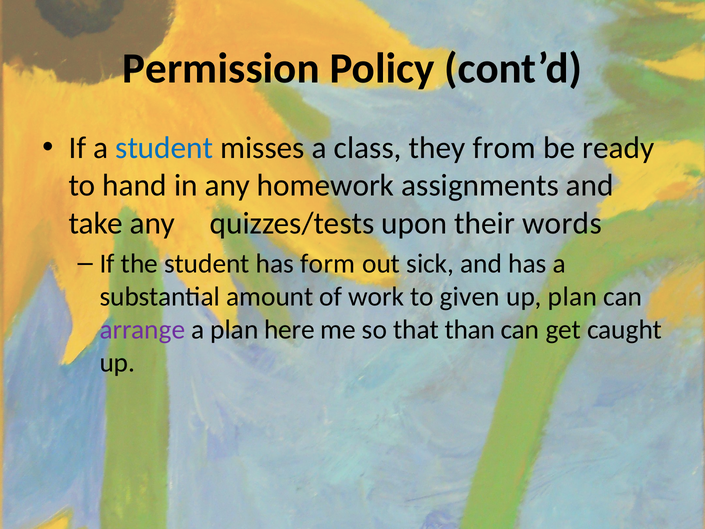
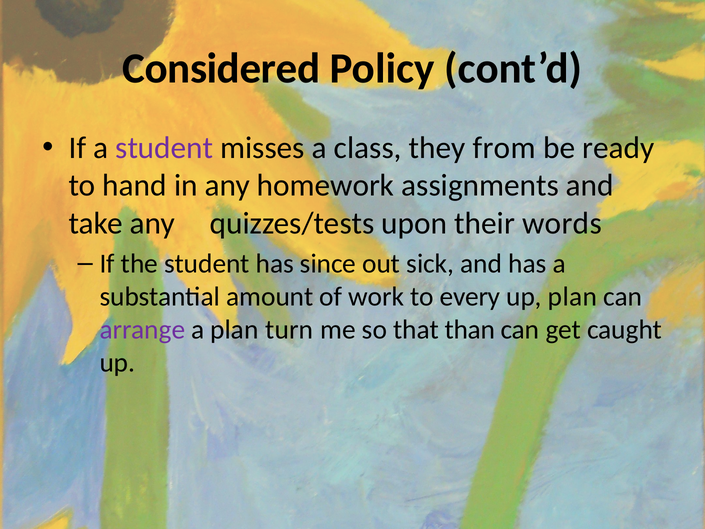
Permission: Permission -> Considered (221, 68)
student colour: blue -> purple (164, 148)
form: form -> since (328, 264)
given: given -> every (470, 297)
here: here -> turn (289, 329)
